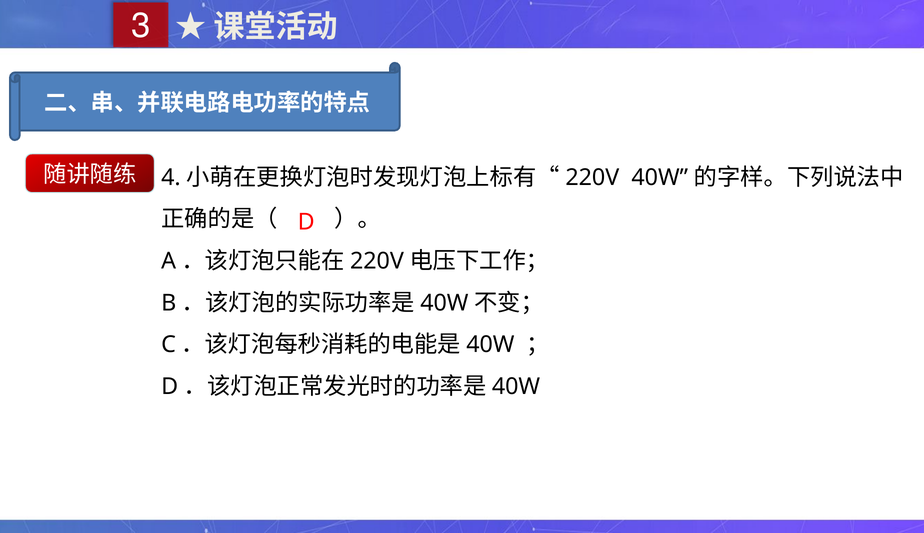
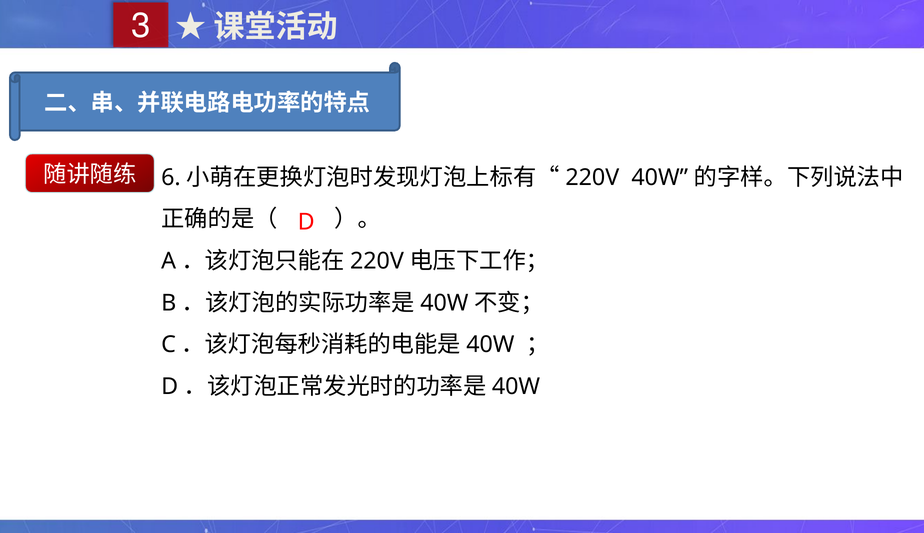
4: 4 -> 6 (171, 178)
